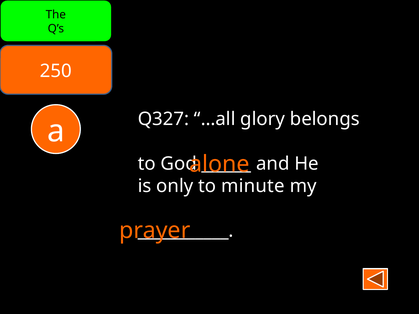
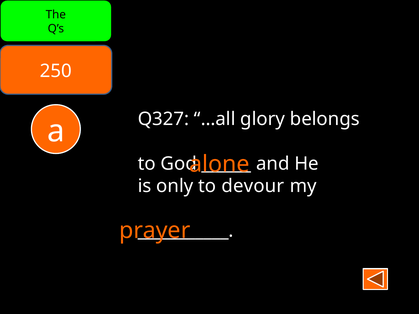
minute: minute -> devour (253, 186)
